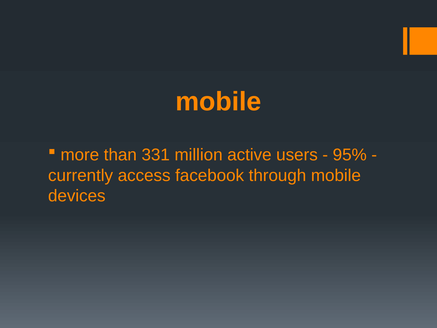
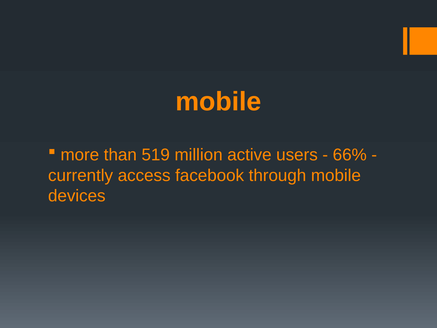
331: 331 -> 519 (156, 155)
95%: 95% -> 66% (350, 155)
